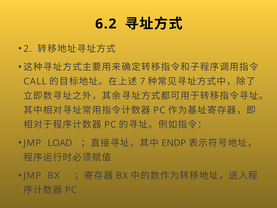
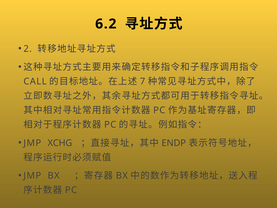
LOAD: LOAD -> XCHG (60, 143)
